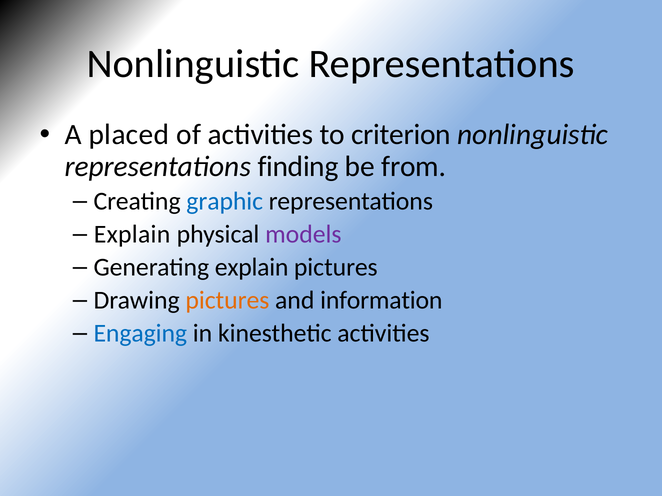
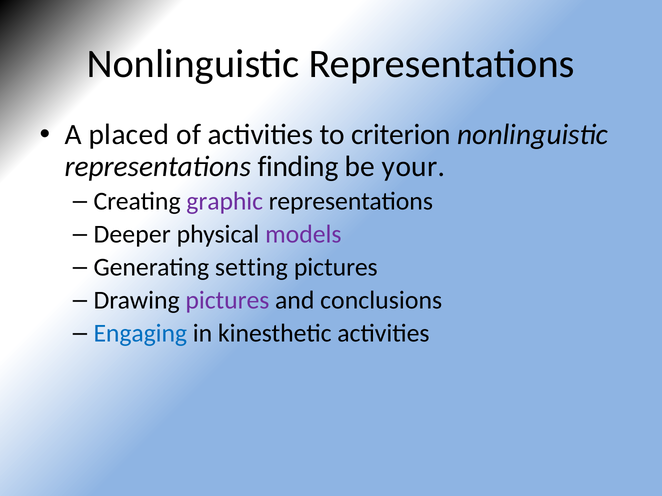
from: from -> your (413, 167)
graphic colour: blue -> purple (225, 202)
Explain: Explain -> Deeper (132, 235)
Generating explain: explain -> setting (251, 268)
pictures colour: orange -> purple (227, 301)
information: information -> conclusions (381, 301)
